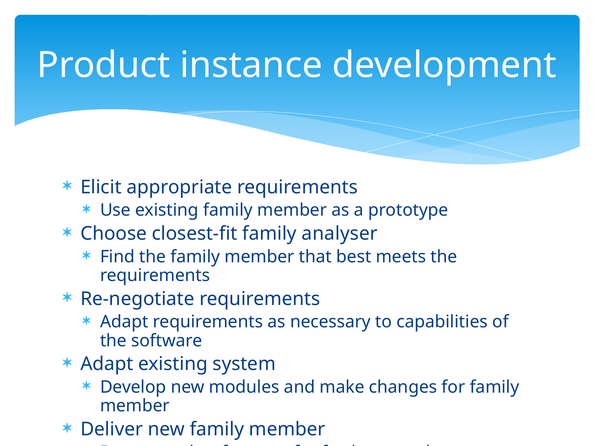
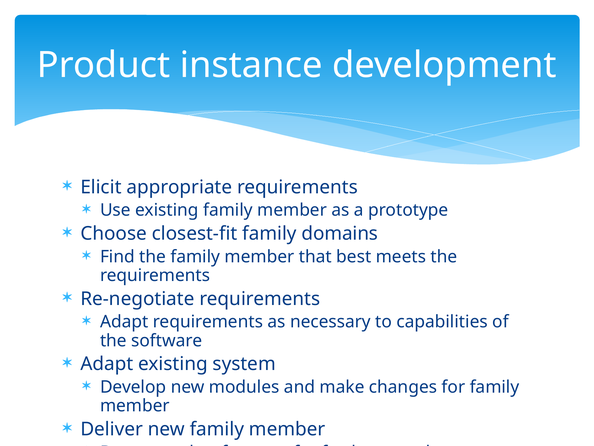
analyser: analyser -> domains (340, 233)
